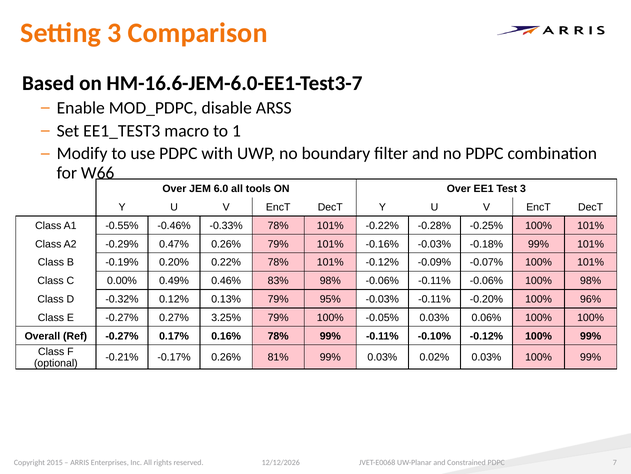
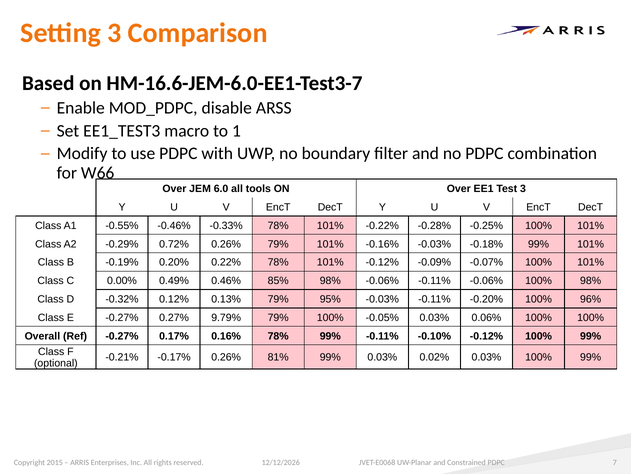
0.47%: 0.47% -> 0.72% (174, 244)
83%: 83% -> 85% (278, 280)
3.25%: 3.25% -> 9.79% (226, 317)
